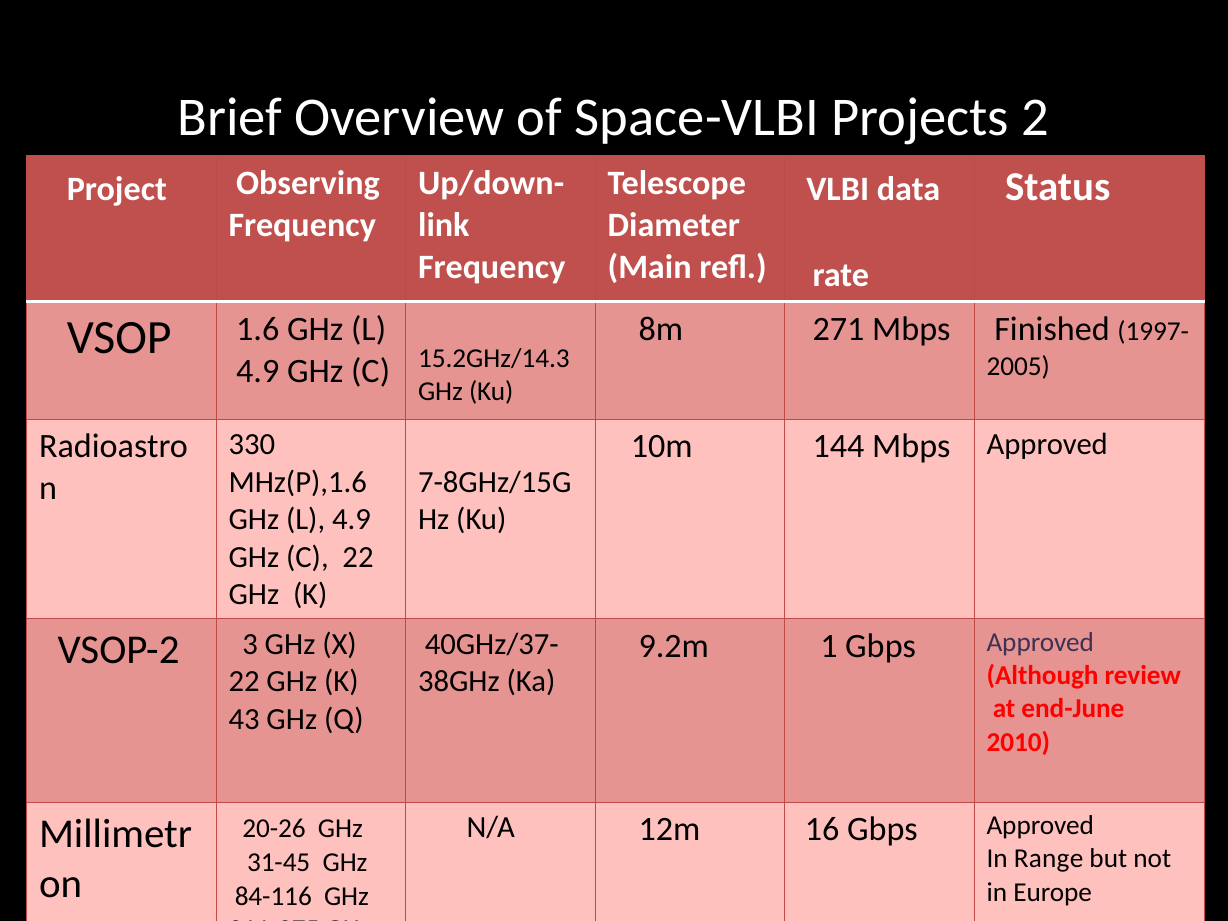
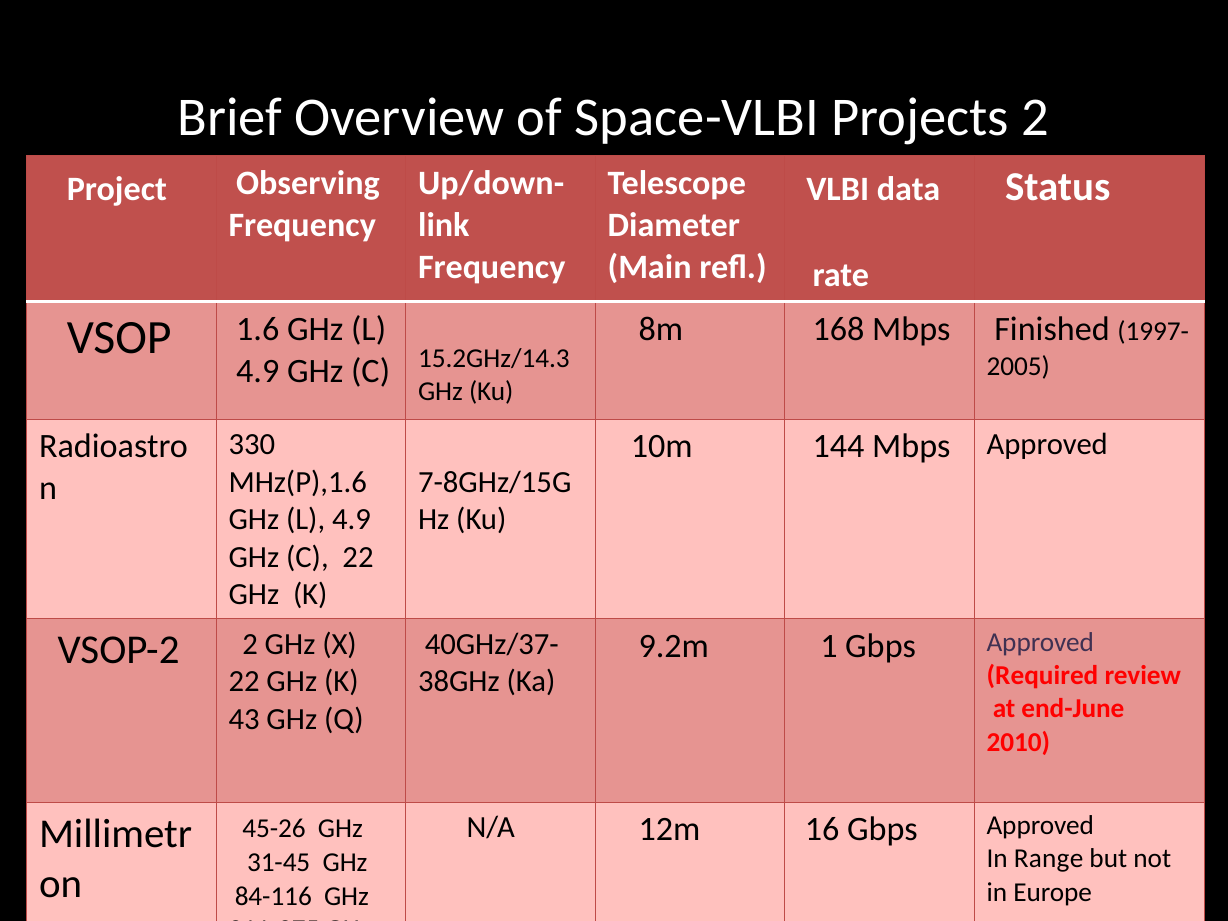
271: 271 -> 168 (838, 329)
VSOP-2 3: 3 -> 2 (250, 644)
Although: Although -> Required (1043, 675)
20-26: 20-26 -> 45-26 (274, 829)
